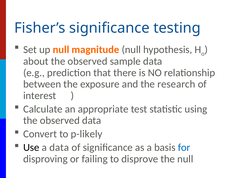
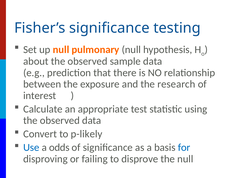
magnitude: magnitude -> pulmonary (95, 50)
Use colour: black -> blue (31, 148)
a data: data -> odds (59, 148)
